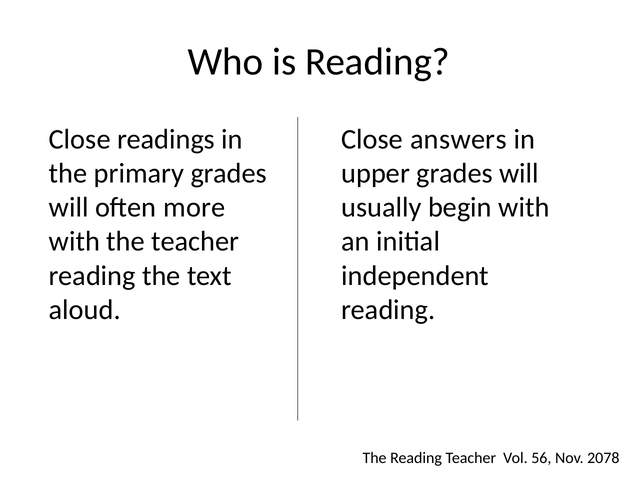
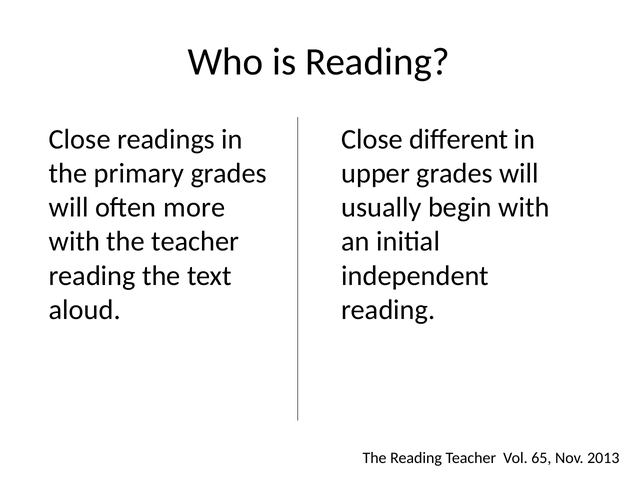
answers: answers -> different (459, 139)
56: 56 -> 65 (541, 457)
2078: 2078 -> 2013 (603, 457)
